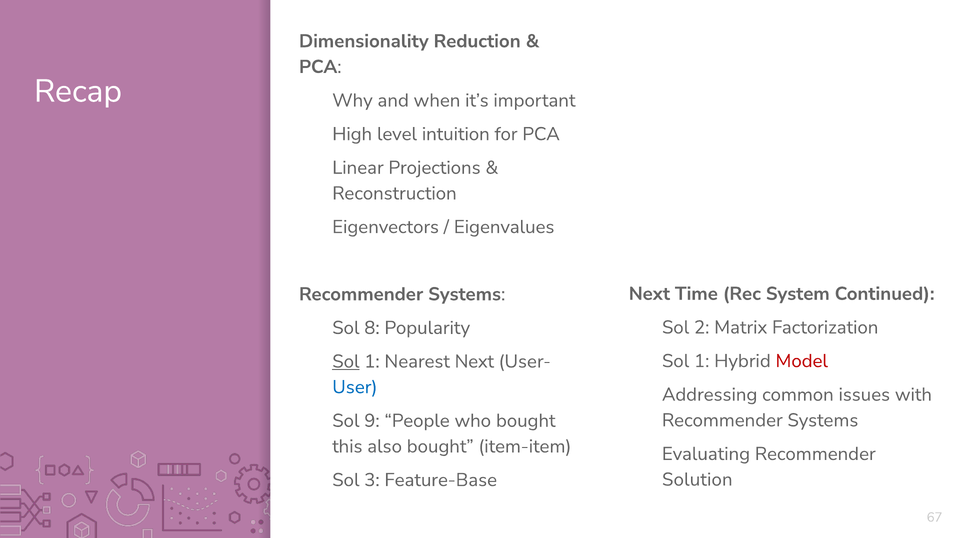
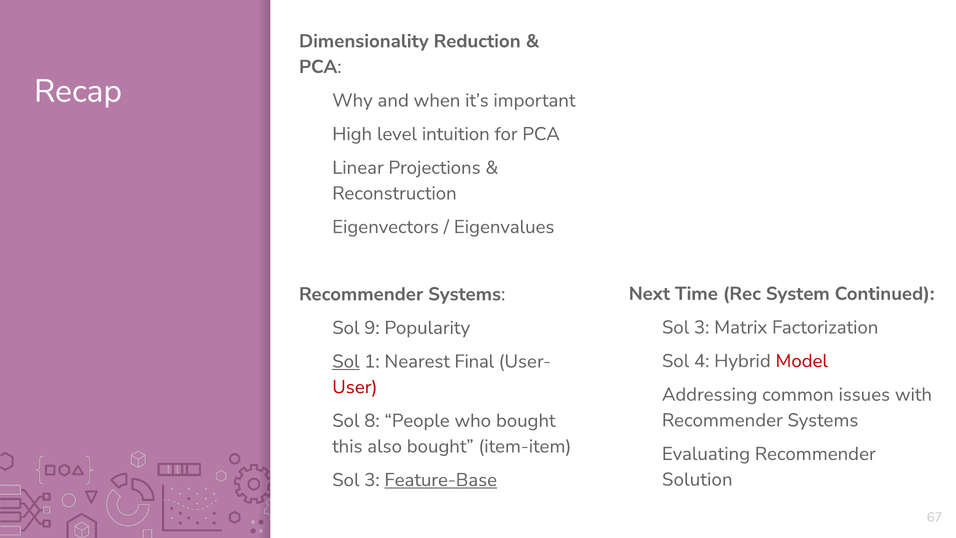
2: 2 -> 3 (702, 327)
8: 8 -> 9 (372, 328)
1: 1 -> 4 (702, 361)
Nearest Next: Next -> Final (474, 361)
User colour: blue -> red (355, 387)
9: 9 -> 8 (372, 420)
Feature-Base underline: none -> present (441, 480)
